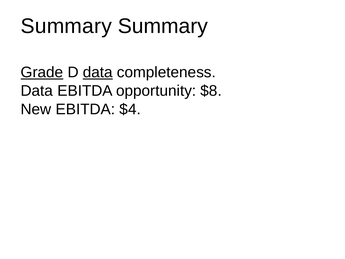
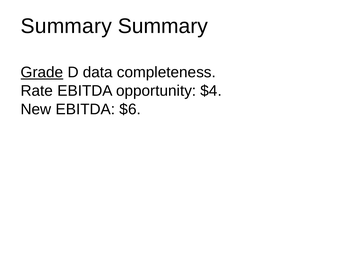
data underline: present -> none (98, 72)
Data: Data -> Rate (37, 91)
$8: $8 -> $4 (211, 91)
$4: $4 -> $6 (130, 109)
